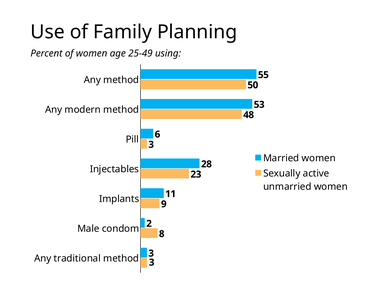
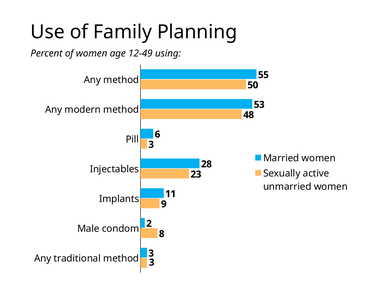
25-49: 25-49 -> 12-49 (140, 53)
